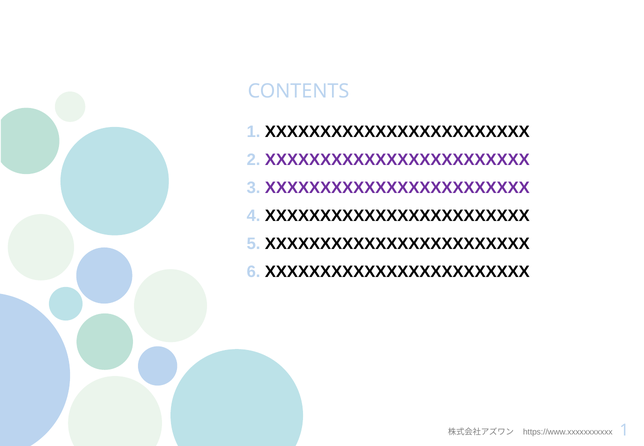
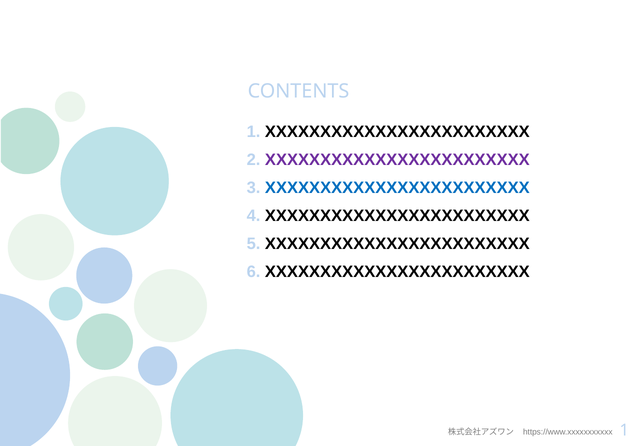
XXXXXXXXXXXXXXXXXXXXXXXX colour: purple -> blue (397, 188)
